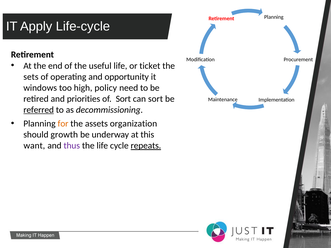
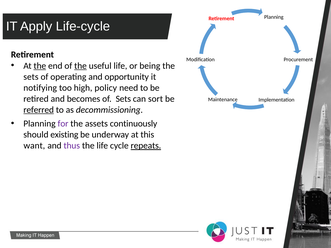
the underline: none -> present (40, 66)
the underline: none -> present (80, 66)
ticket: ticket -> being (150, 66)
windows: windows -> notifying (40, 88)
priorities: priorities -> becomes (84, 99)
of Sort: Sort -> Sets (123, 99)
for colour: orange -> purple (63, 124)
organization: organization -> continuously (134, 124)
growth: growth -> existing (64, 135)
